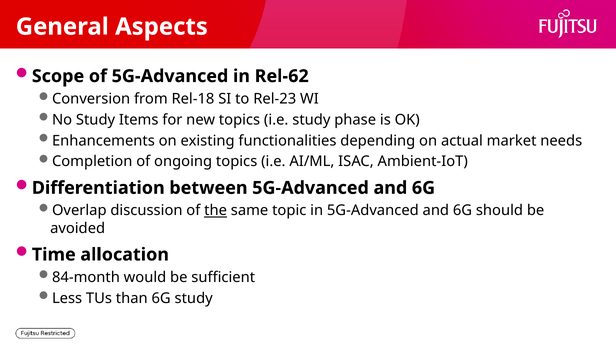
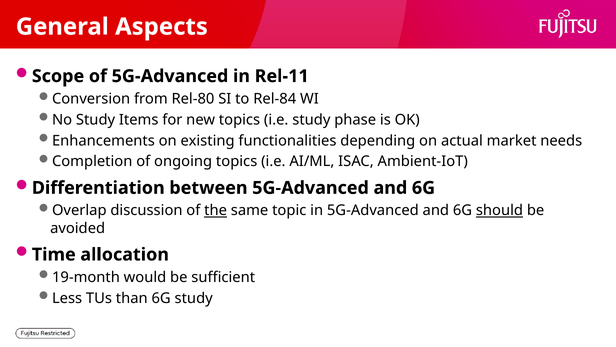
Rel-62: Rel-62 -> Rel-11 (282, 76)
Rel-18: Rel-18 -> Rel-80 (193, 99)
Rel-23: Rel-23 -> Rel-84 (275, 99)
should underline: none -> present (499, 210)
84-month: 84-month -> 19-month (86, 277)
